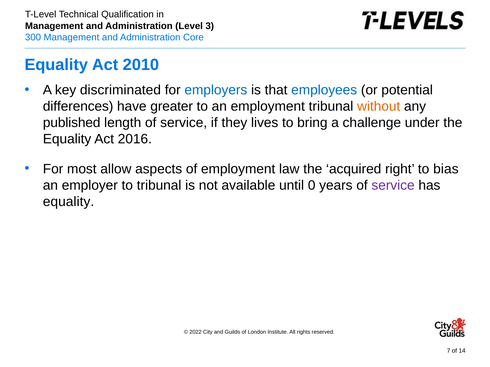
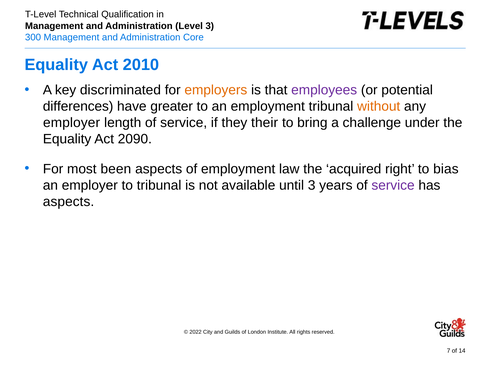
employers colour: blue -> orange (216, 90)
employees colour: blue -> purple (324, 90)
published: published -> employer (72, 123)
lives: lives -> their (265, 123)
2016: 2016 -> 2090 (135, 139)
allow: allow -> been (116, 169)
until 0: 0 -> 3 (312, 185)
equality: equality -> aspects (69, 202)
